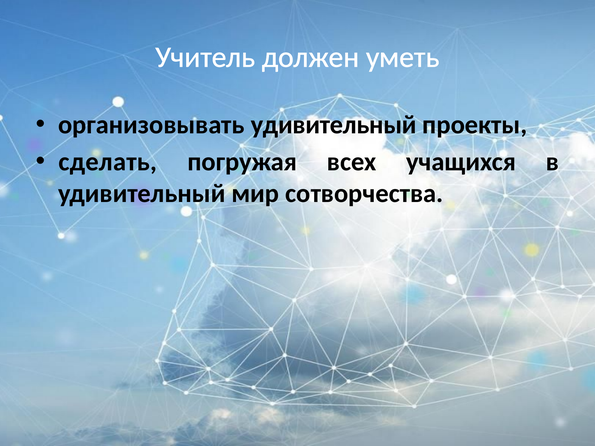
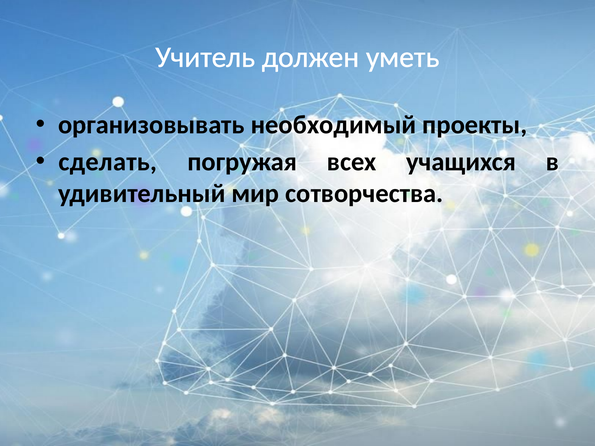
организовывать удивительный: удивительный -> необходимый (334, 125)
